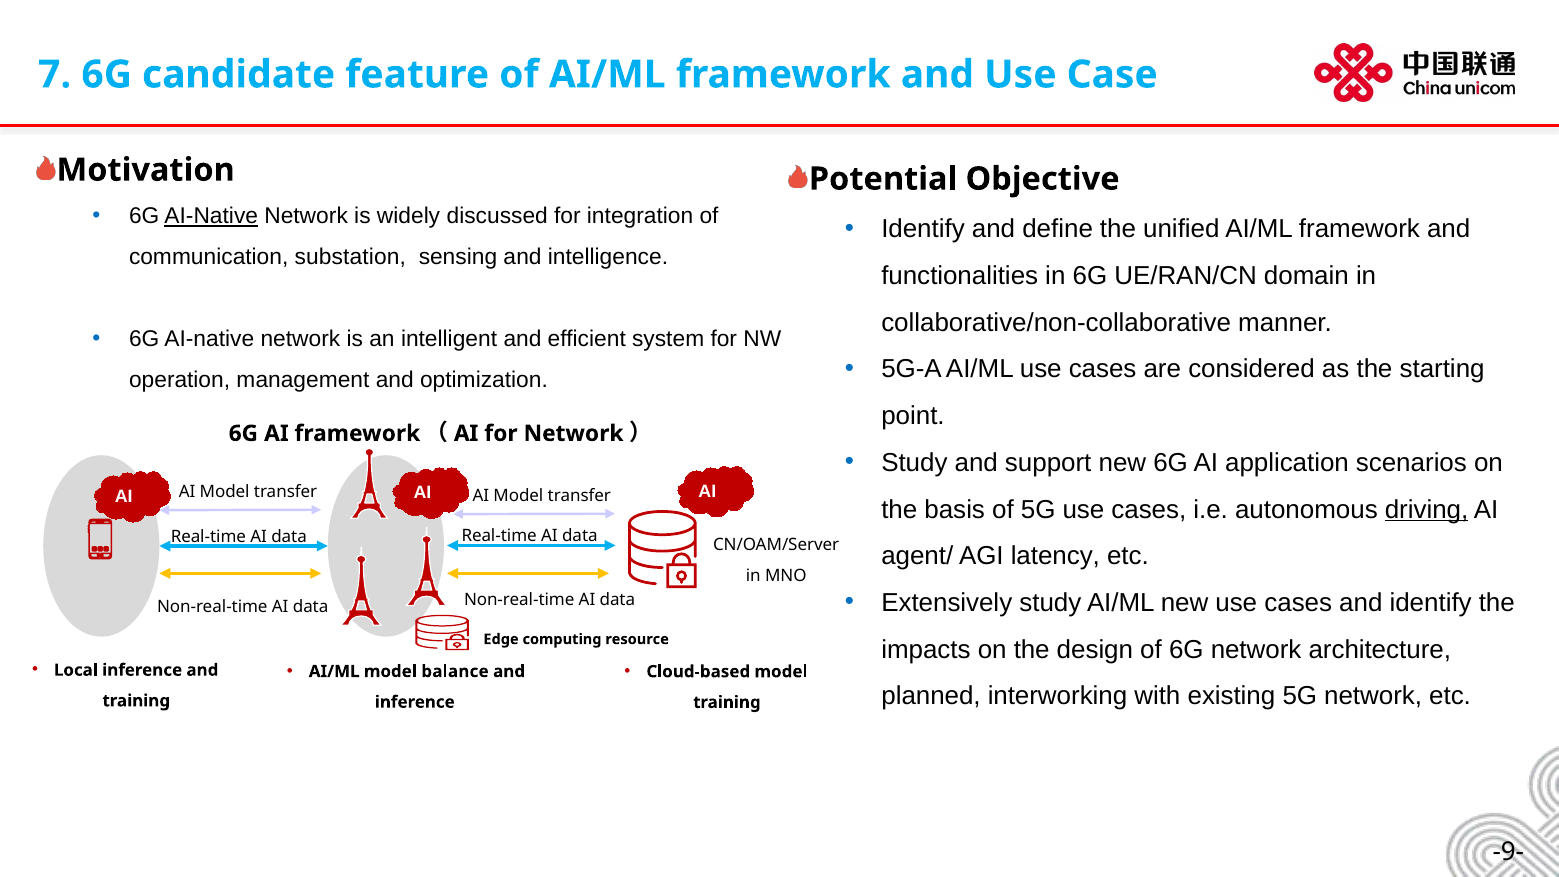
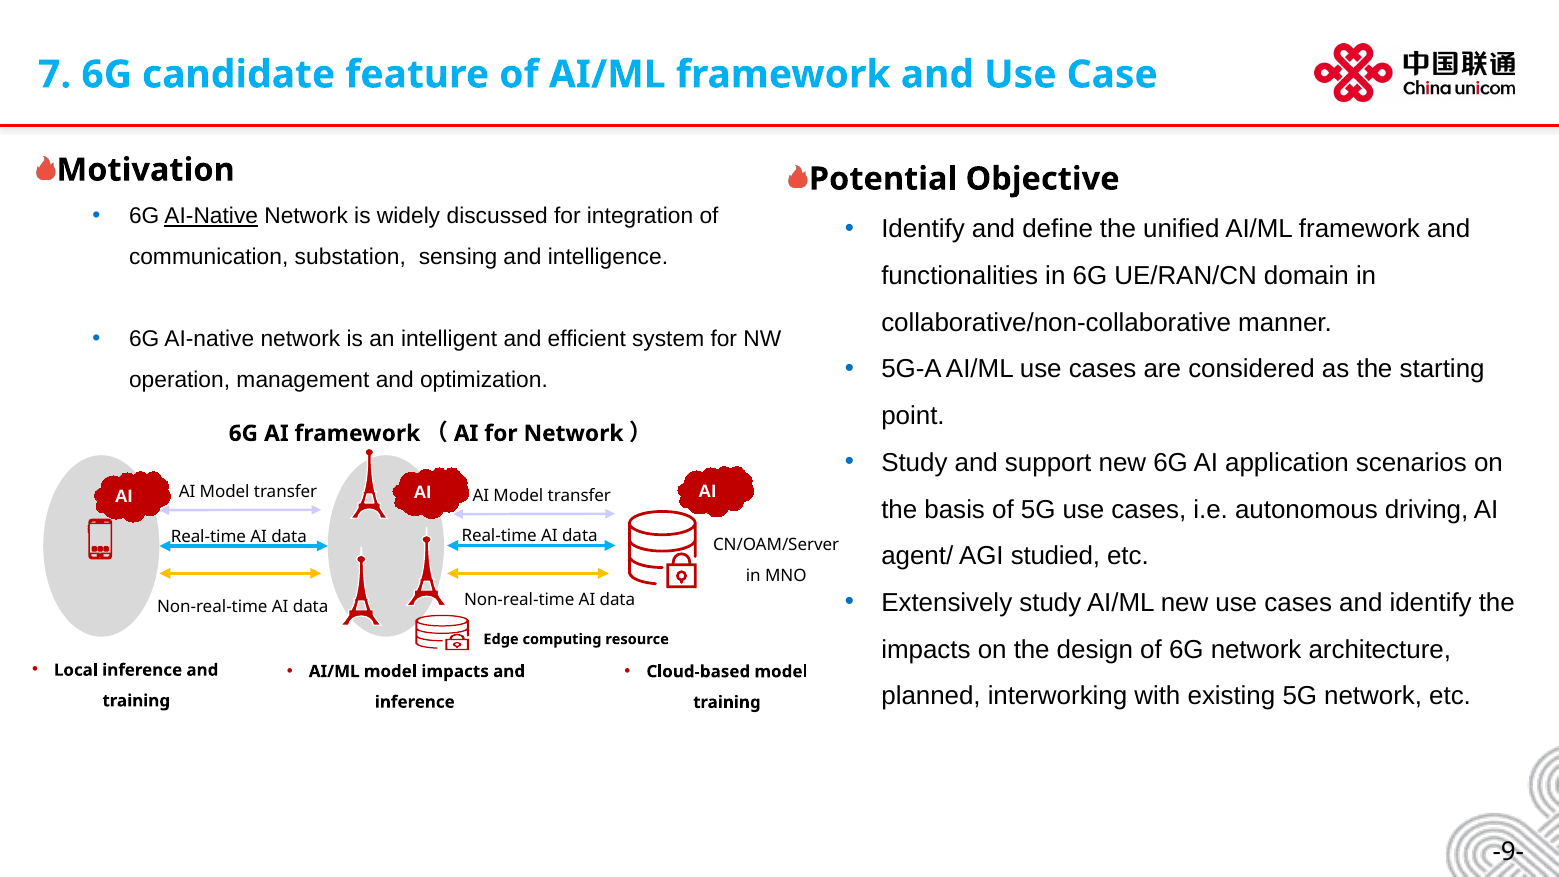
driving underline: present -> none (1427, 509)
latency: latency -> studied (1055, 556)
model balance: balance -> impacts (455, 671)
